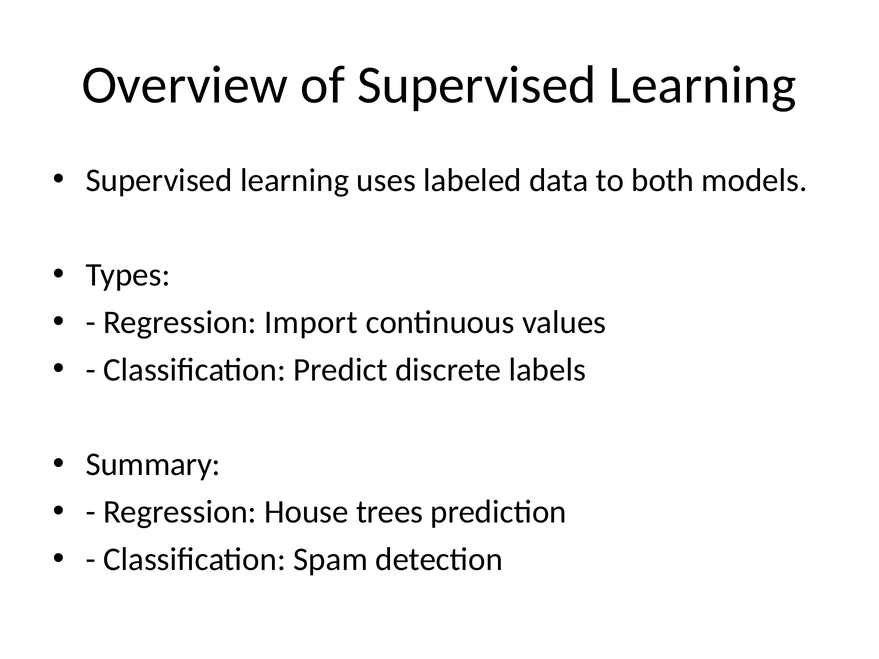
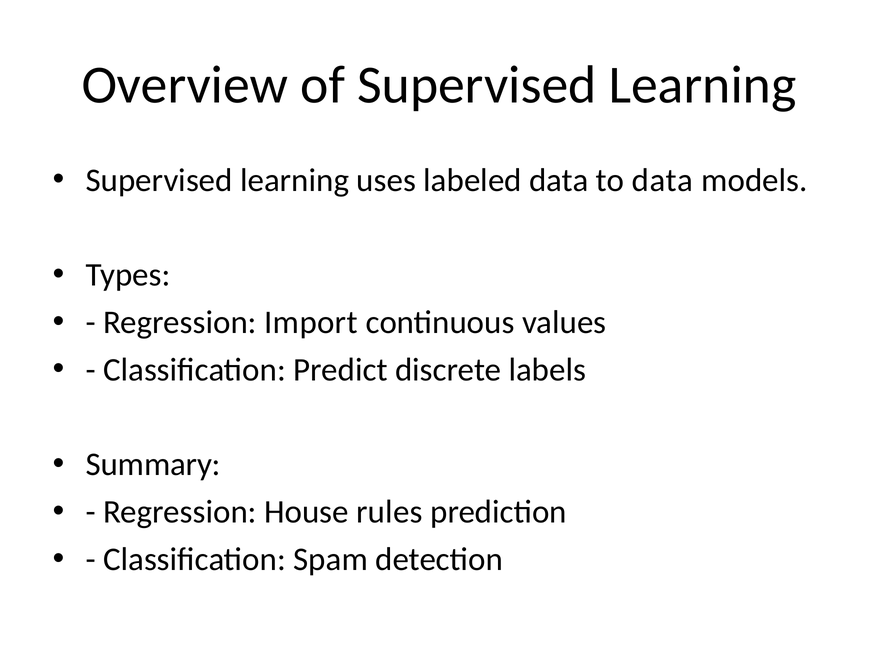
to both: both -> data (662, 180)
trees: trees -> rules (389, 512)
